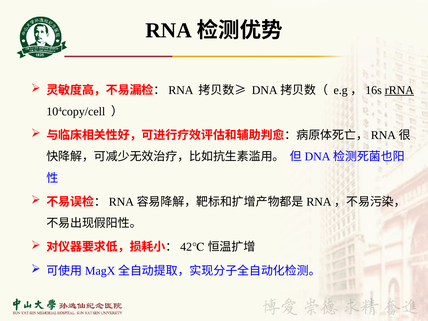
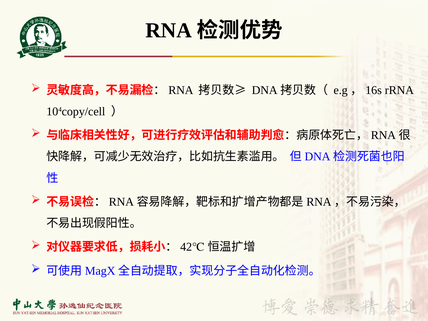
rRNA underline: present -> none (399, 90)
